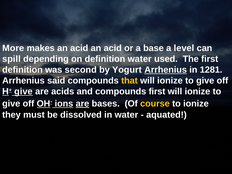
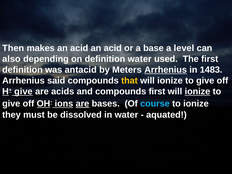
More: More -> Then (13, 48)
spill: spill -> also (11, 59)
second: second -> antacid (81, 70)
Yogurt: Yogurt -> Meters (127, 70)
1281: 1281 -> 1483 (211, 70)
ionize underline: none -> present (197, 91)
course colour: yellow -> light blue (155, 104)
